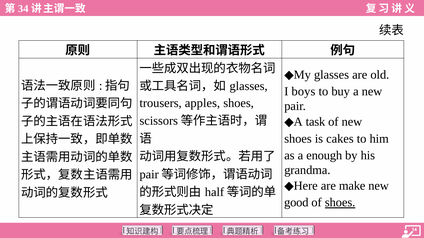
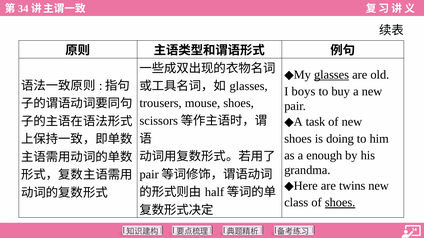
glasses underline: none -> present (332, 75)
apples: apples -> mouse (203, 103)
cakes: cakes -> doing (340, 139)
make: make -> twins (352, 186)
good: good -> class (296, 203)
